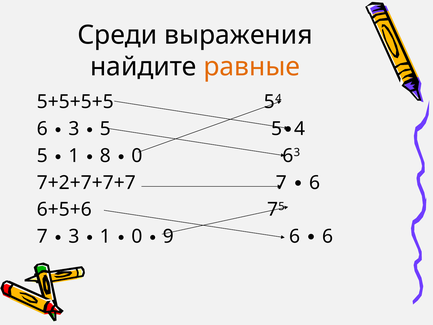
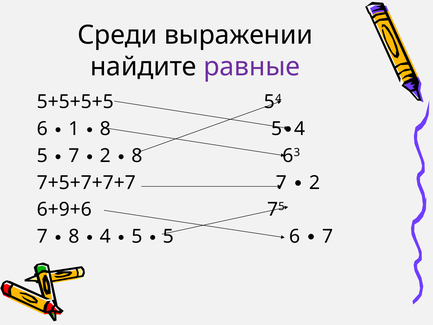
выражения: выражения -> выражении (238, 35)
равные colour: orange -> purple (252, 67)
3: 3 -> 1 (74, 129)
5: 5 -> 8 (105, 129)
1: 1 -> 7 (74, 156)
8: 8 -> 2 (105, 156)
0: 0 -> 8 (137, 156)
7+2+7+7+7: 7+2+7+7+7 -> 7+5+7+7+7 (86, 183)
7 6: 6 -> 2 (315, 183)
6+5+6: 6+5+6 -> 6+9+6 (64, 209)
3: 3 -> 8 (74, 236)
1: 1 -> 4 (105, 236)
0: 0 -> 5 (137, 236)
9: 9 -> 5 (168, 236)
6 6: 6 -> 7 (328, 236)
